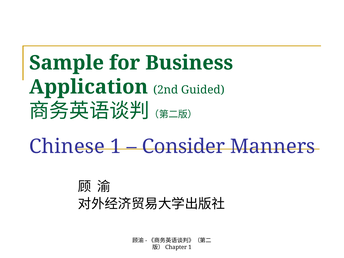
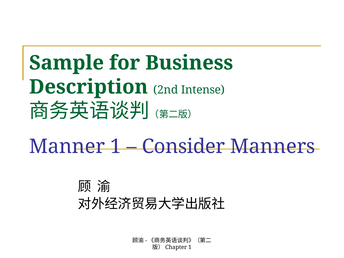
Application: Application -> Description (89, 87)
Guided: Guided -> Intense (203, 90)
Chinese: Chinese -> Manner (67, 147)
